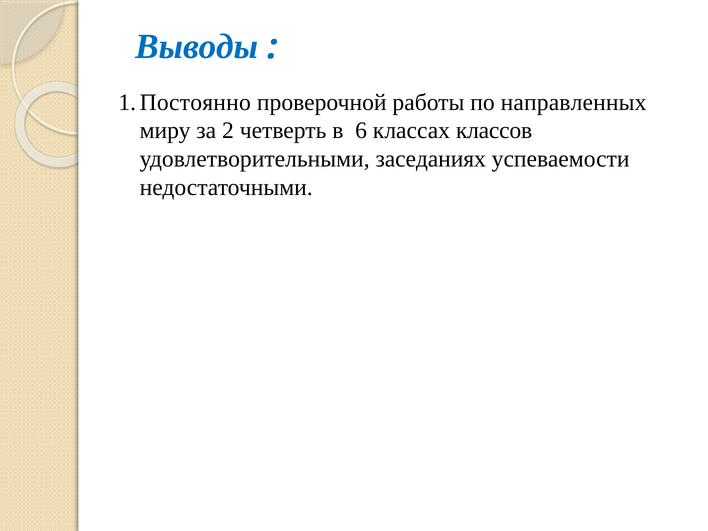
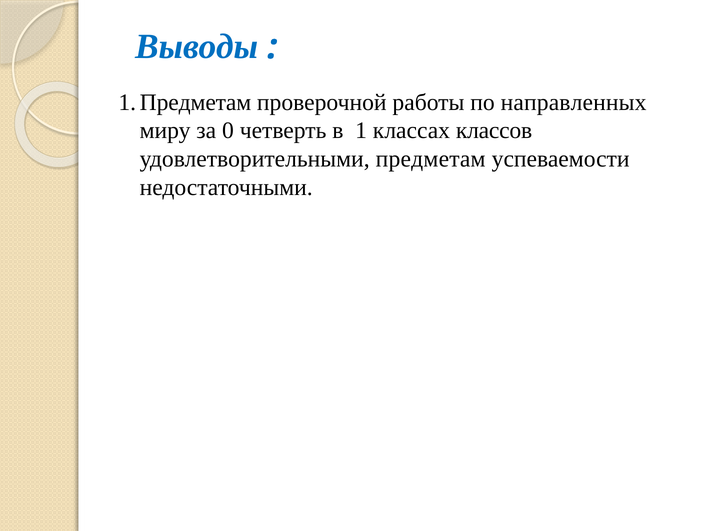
1 Постоянно: Постоянно -> Предметам (195, 102)
2: 2 -> 0 (228, 131)
в 6: 6 -> 1 (361, 131)
удовлетворительными заседаниях: заседаниях -> предметам (431, 159)
